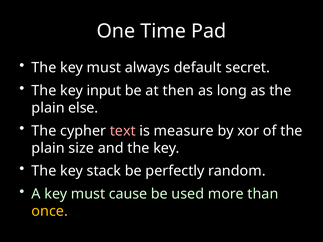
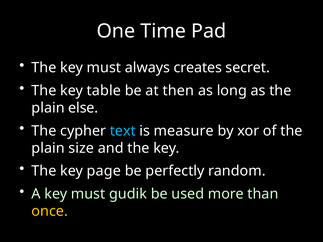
default: default -> creates (198, 68)
input: input -> table (104, 91)
text colour: pink -> light blue (123, 131)
stack: stack -> page (104, 171)
cause: cause -> gudik (128, 194)
